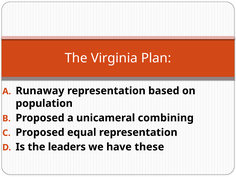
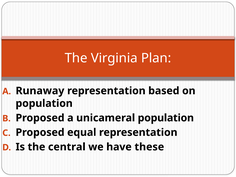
unicameral combining: combining -> population (166, 118)
leaders: leaders -> central (67, 147)
